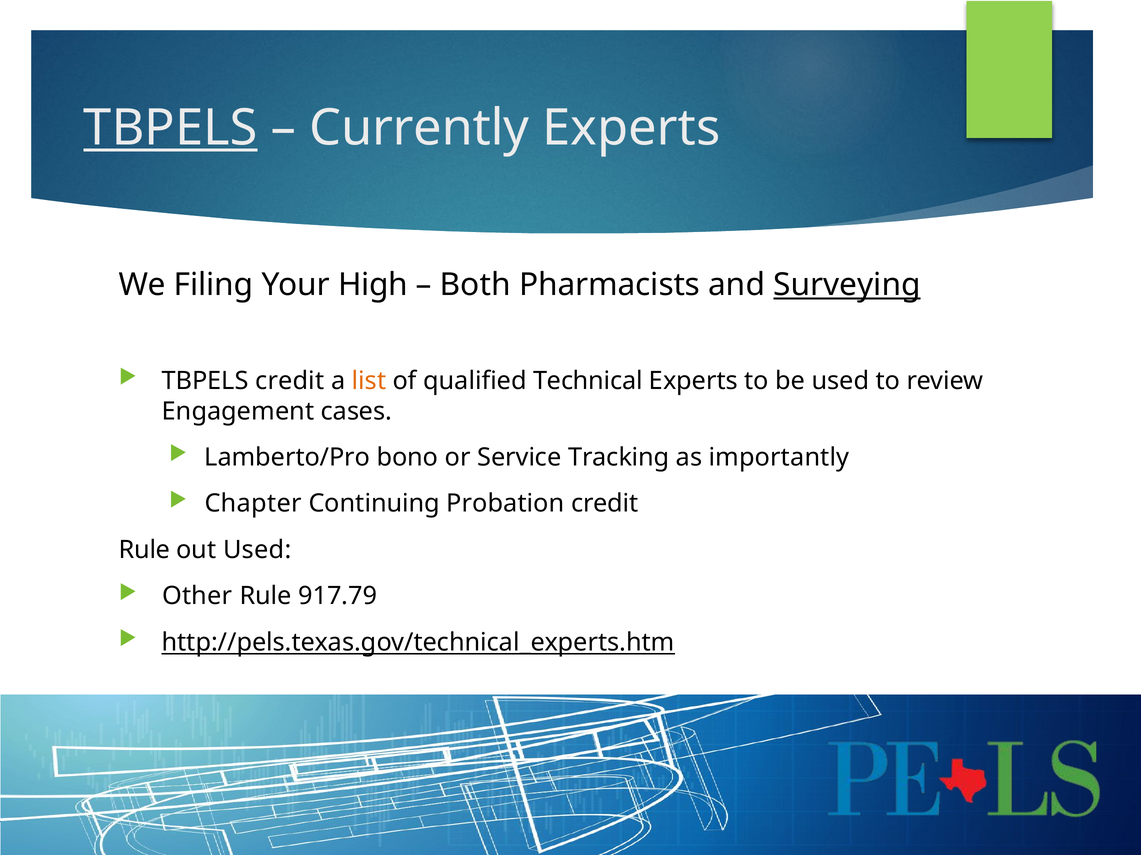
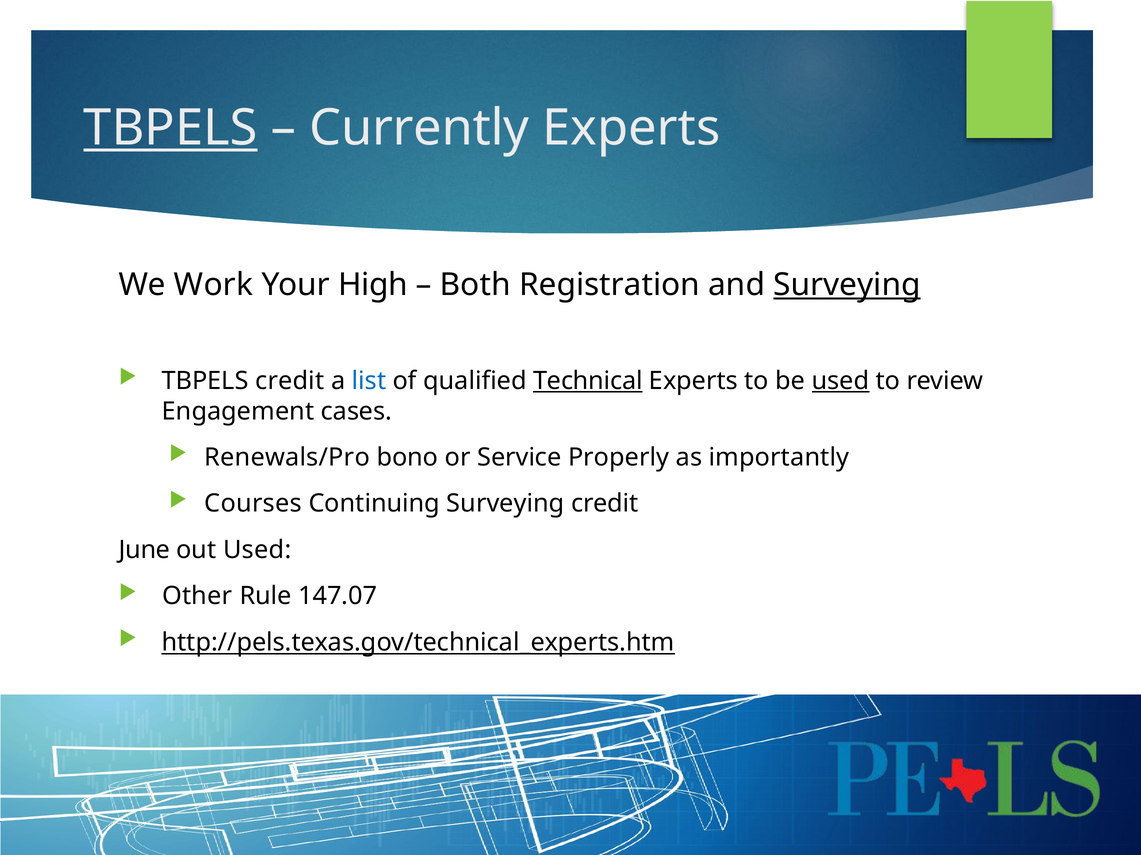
Filing: Filing -> Work (214, 285)
Pharmacists: Pharmacists -> Registration (610, 285)
list colour: orange -> blue (369, 381)
Technical underline: none -> present (588, 381)
used underline: none -> present (841, 381)
Lamberto/Pro: Lamberto/Pro -> Renewals/Pro (287, 458)
Tracking: Tracking -> Properly (619, 458)
Chapter: Chapter -> Courses (253, 504)
Continuing Probation: Probation -> Surveying (505, 504)
Rule: Rule -> June (144, 550)
917.79: 917.79 -> 147.07 (338, 597)
